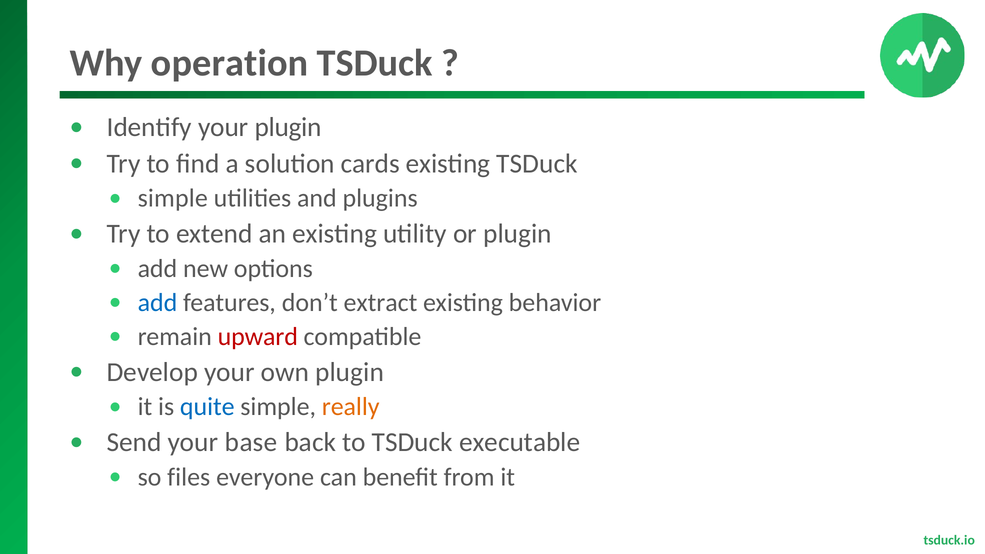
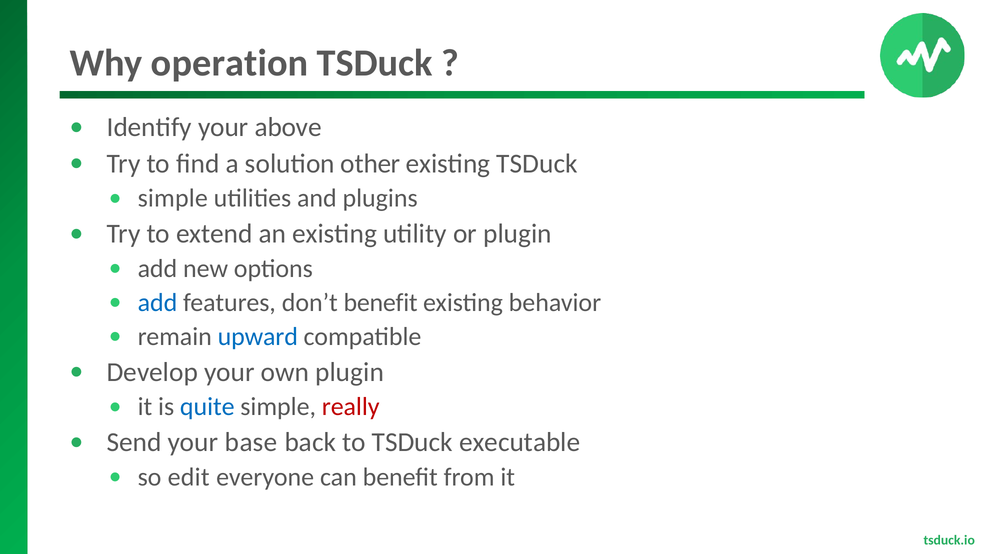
your plugin: plugin -> above (288, 127)
cards: cards -> other (370, 164)
don’t extract: extract -> benefit (381, 303)
upward colour: red -> blue (258, 337)
really colour: orange -> red (351, 407)
files: files -> edit (189, 477)
